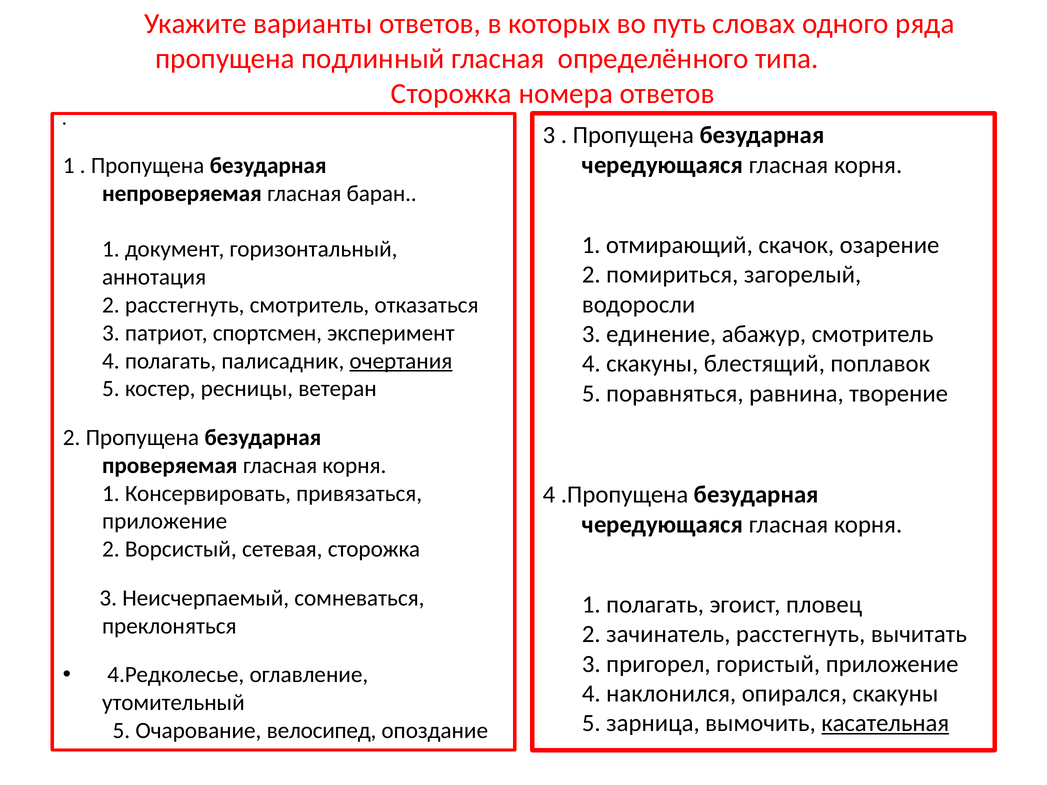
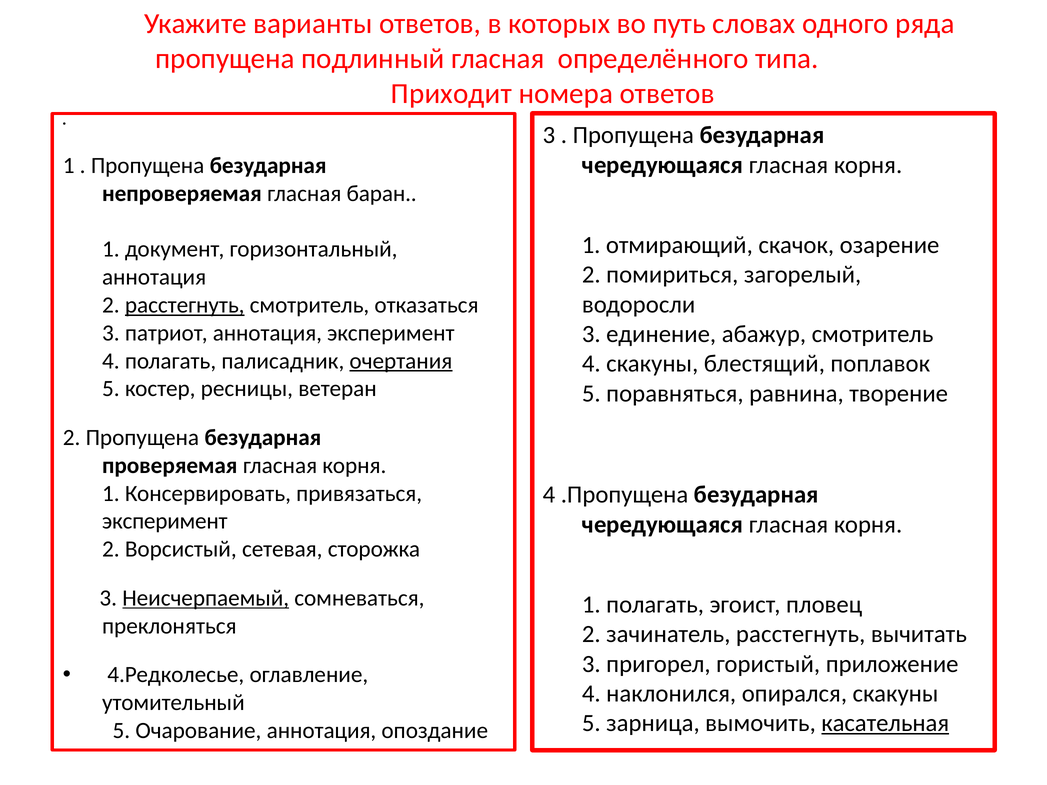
Сторожка: Сторожка -> Приходит (451, 94)
расстегнуть underline: none -> present (185, 305)
патриот спортсмен: спортсмен -> аннотация (267, 333)
приложение: приложение -> эксперимент (165, 521)
Неисчерпаемый underline: none -> present (206, 598)
Очарование велосипед: велосипед -> аннотация (322, 731)
